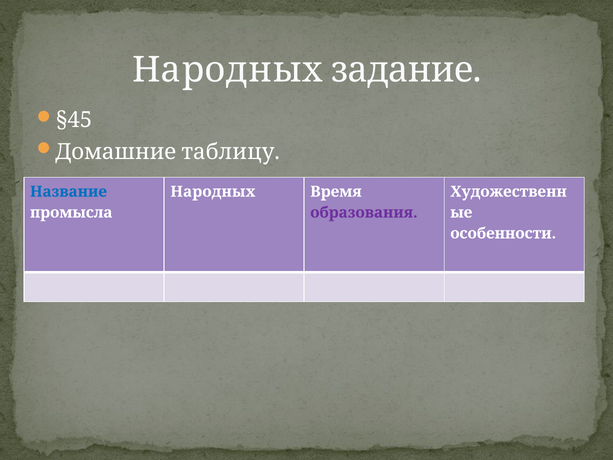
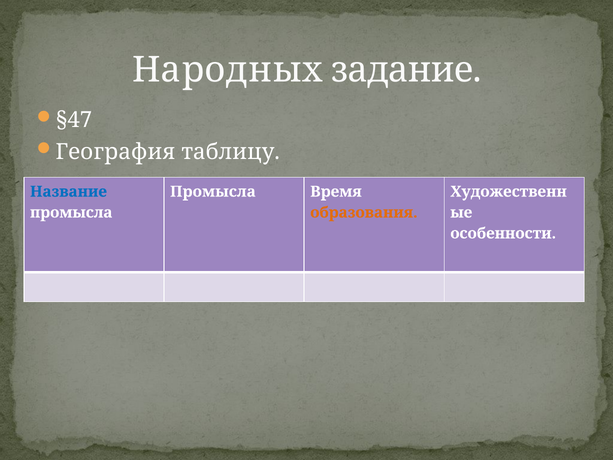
§45: §45 -> §47 (74, 120)
Домашние: Домашние -> География (115, 152)
Народных: Народных -> Промысла (213, 192)
образования colour: purple -> orange (364, 212)
